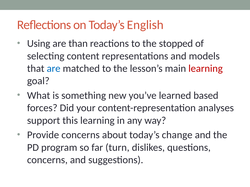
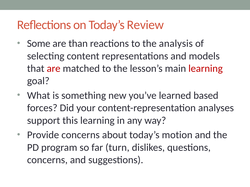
English: English -> Review (145, 25)
Using: Using -> Some (39, 44)
stopped: stopped -> analysis (176, 44)
are colour: blue -> red (54, 69)
change: change -> motion (177, 135)
